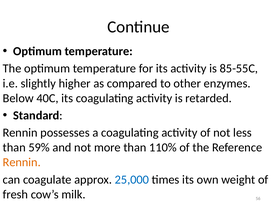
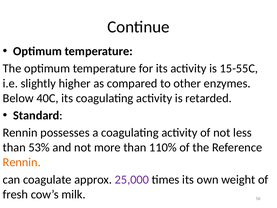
85-55C: 85-55C -> 15-55C (239, 68)
59%: 59% -> 53% (39, 147)
25,000 colour: blue -> purple (132, 179)
